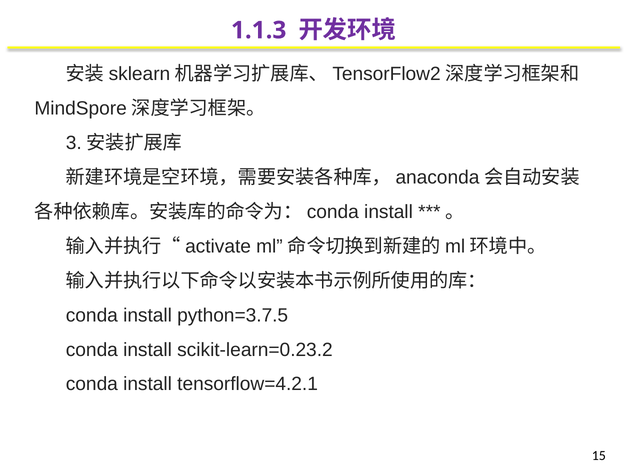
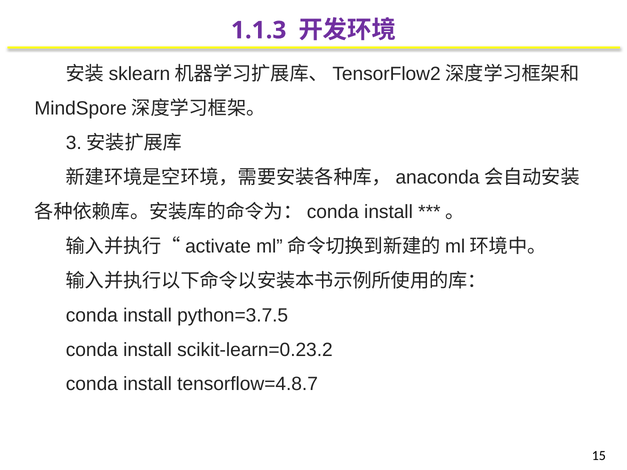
tensorflow=4.2.1: tensorflow=4.2.1 -> tensorflow=4.8.7 (248, 384)
